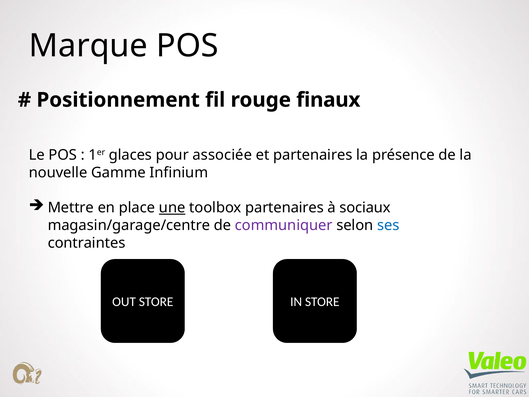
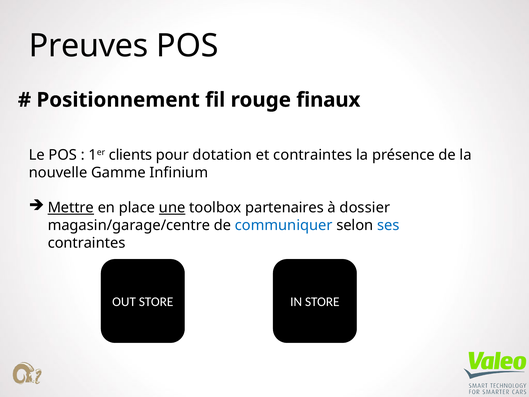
Marque: Marque -> Preuves (89, 46)
glaces: glaces -> clients (131, 155)
associée: associée -> dotation (222, 155)
et partenaires: partenaires -> contraintes (313, 155)
Mettre underline: none -> present (71, 208)
sociaux: sociaux -> dossier (365, 208)
communiquer colour: purple -> blue (284, 225)
